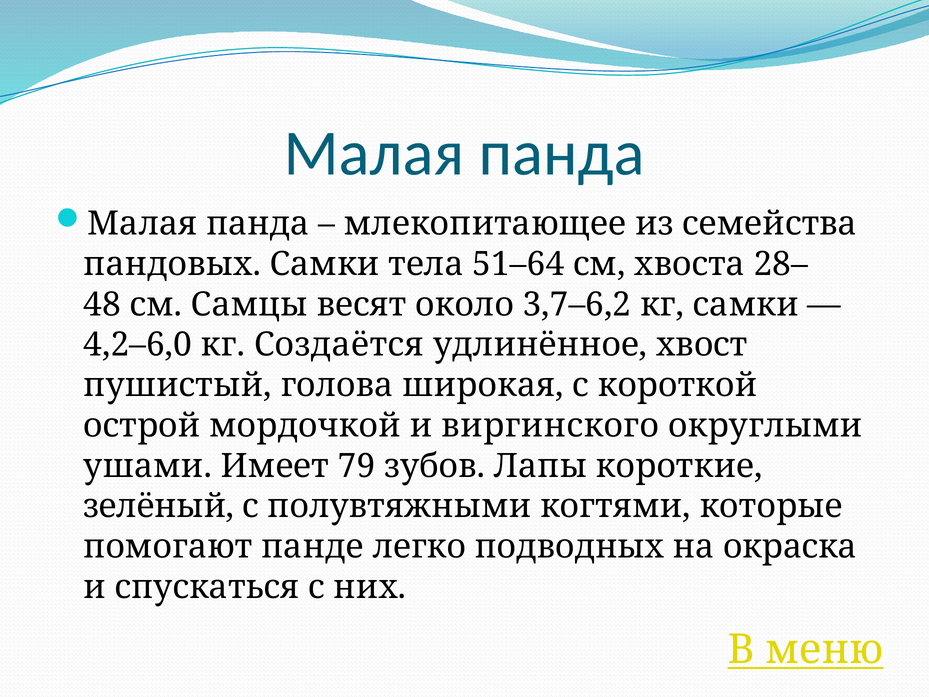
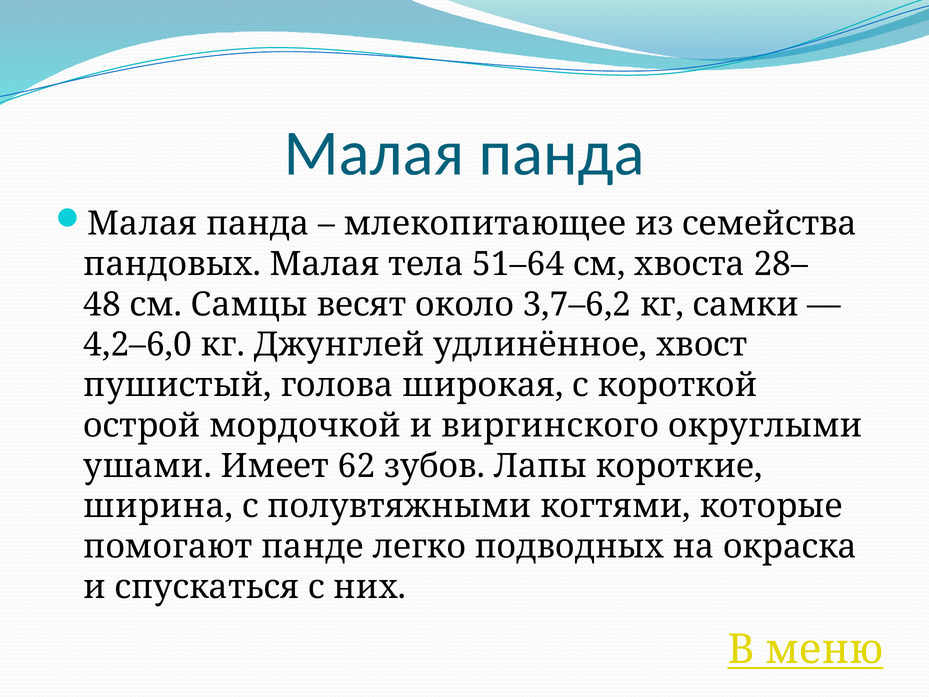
пандовых Самки: Самки -> Малая (325, 264)
Создаётся: Создаётся -> Джунглей (339, 345)
79: 79 -> 62 (357, 466)
зелёный: зелёный -> ширина (158, 506)
